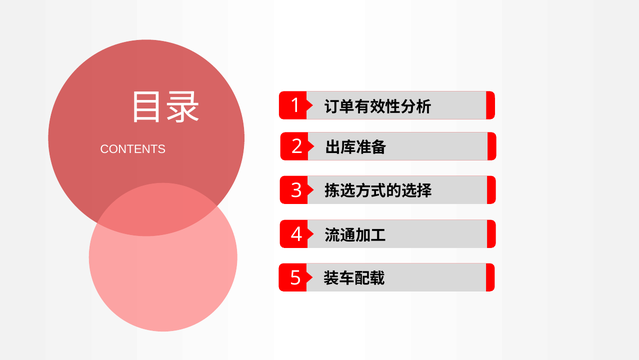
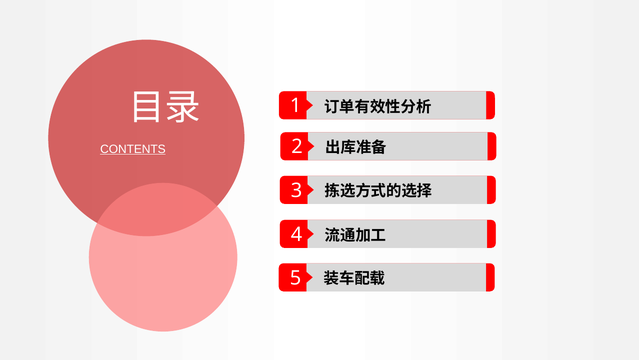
CONTENTS underline: none -> present (133, 149)
